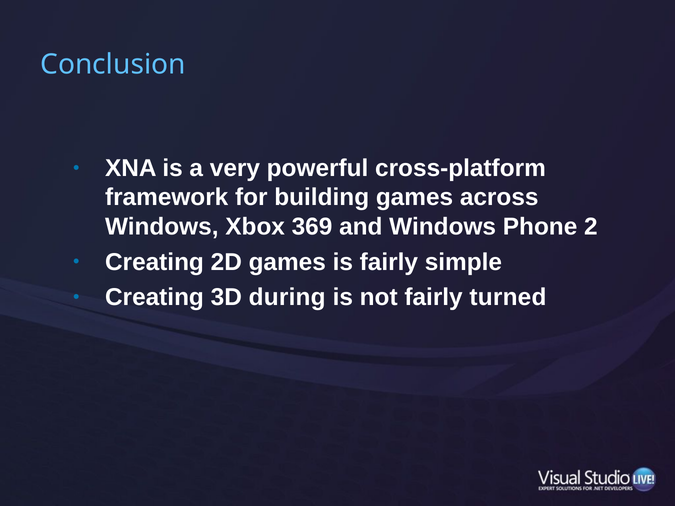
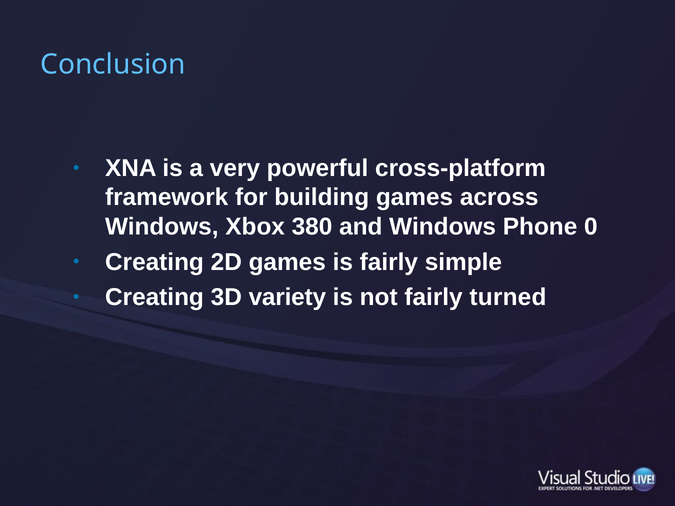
369: 369 -> 380 (312, 227)
2: 2 -> 0 (591, 227)
during: during -> variety (287, 297)
